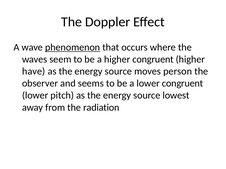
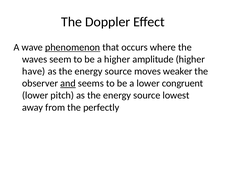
higher congruent: congruent -> amplitude (153, 59)
person: person -> weaker (178, 72)
and underline: none -> present (68, 84)
radiation: radiation -> perfectly (101, 108)
